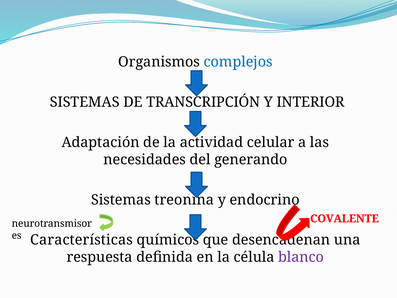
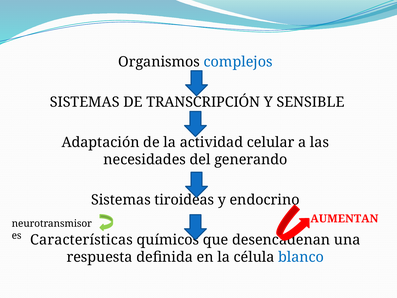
INTERIOR: INTERIOR -> SENSIBLE (310, 102)
treonina: treonina -> tiroideas (184, 200)
COVALENTE: COVALENTE -> AUMENTAN (344, 218)
blanco colour: purple -> blue (301, 257)
